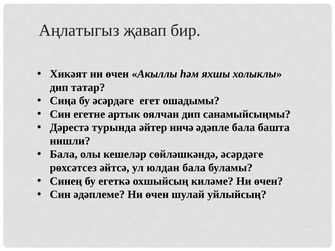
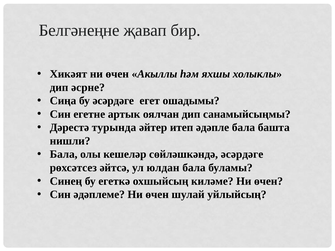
Аңлатыгыз: Аңлатыгыз -> Белгәнеңне (79, 30)
татар: татар -> әсрне (88, 87)
ничә: ничә -> итеп (182, 128)
